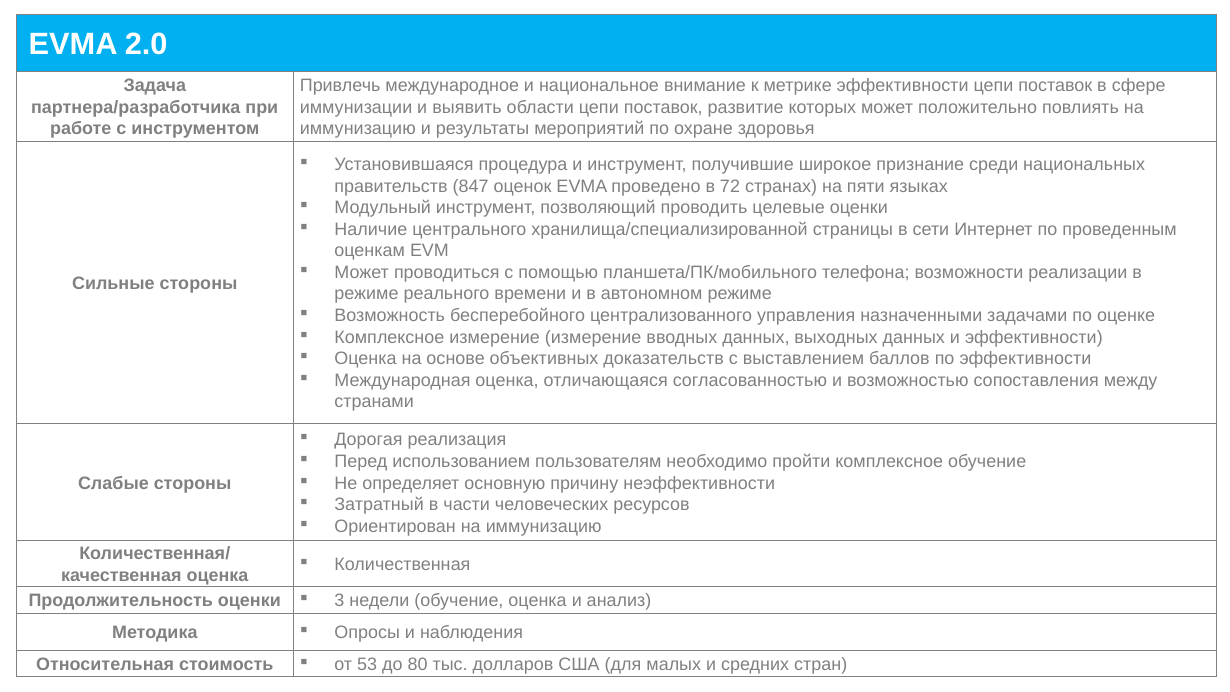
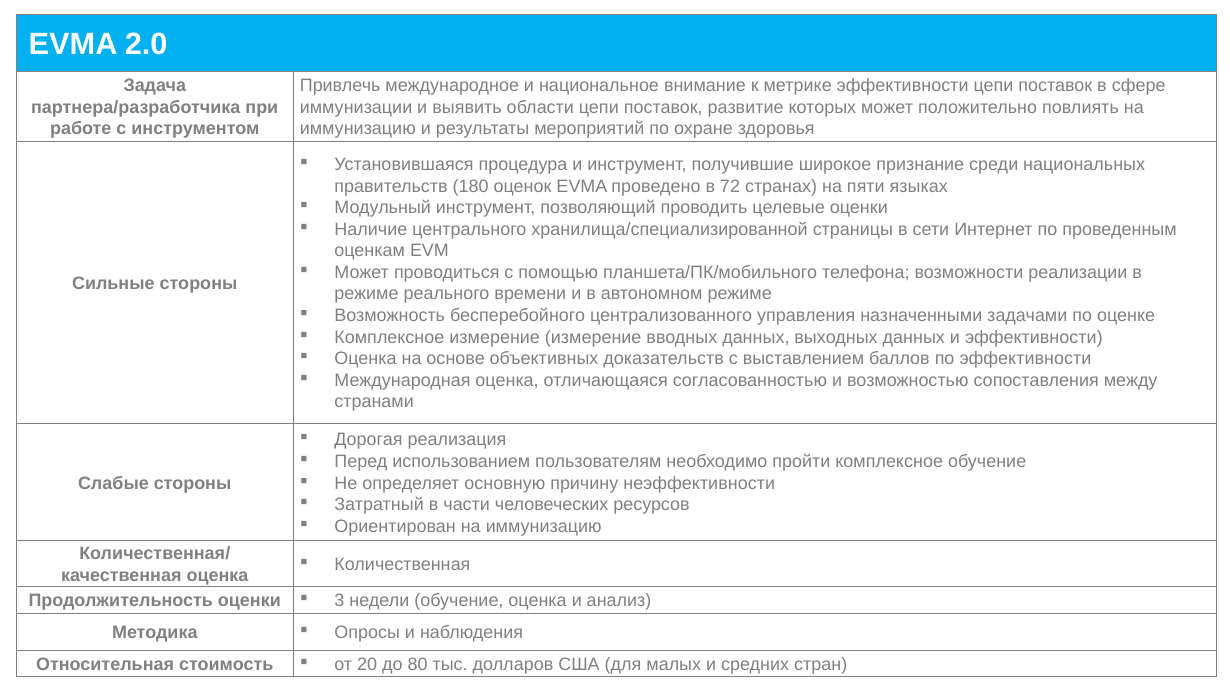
847: 847 -> 180 (471, 186)
53: 53 -> 20 (367, 664)
